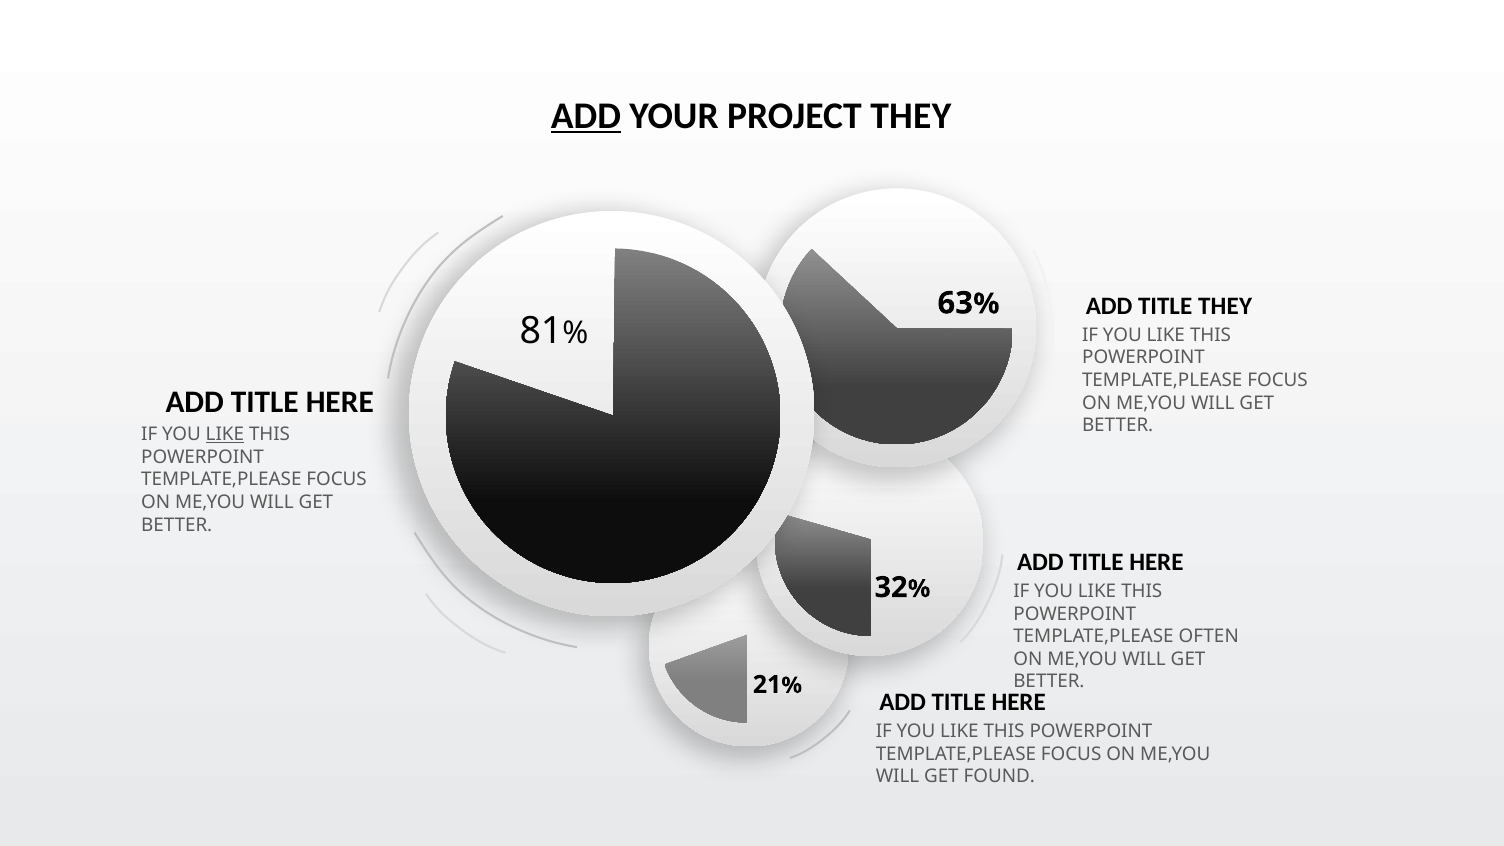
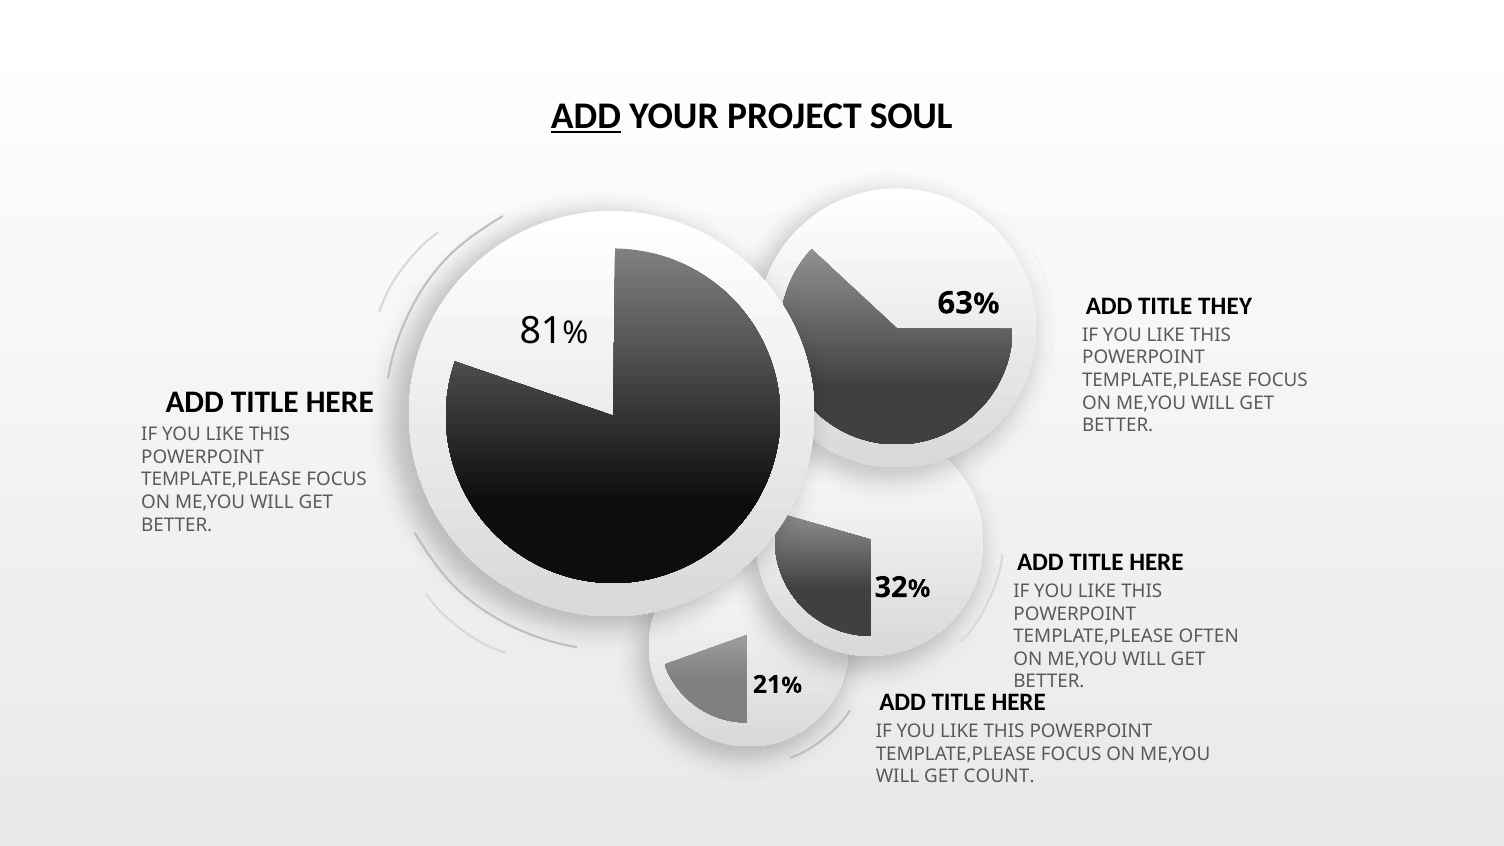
PROJECT THEY: THEY -> SOUL (911, 116)
LIKE underline: present -> none (225, 434)
FOUND: FOUND -> COUNT (999, 777)
